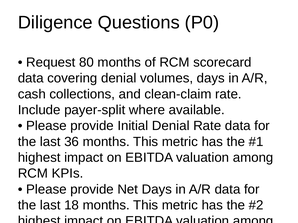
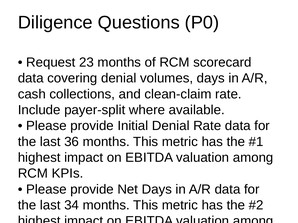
80: 80 -> 23 (87, 62)
18: 18 -> 34 (72, 206)
